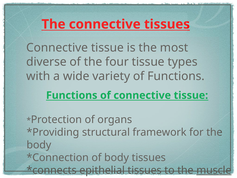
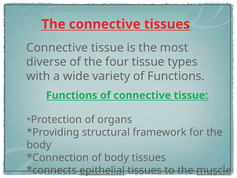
epithelial underline: none -> present (102, 170)
